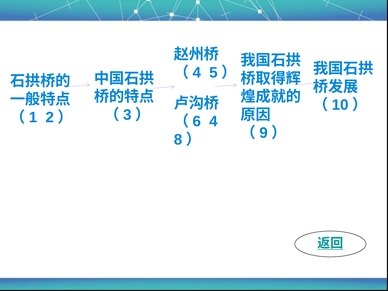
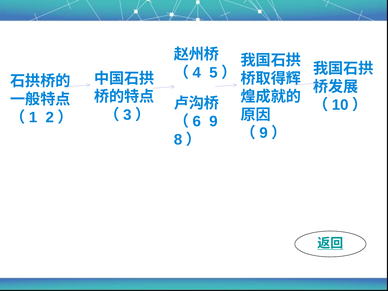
4: 4 -> 9 (213, 121)
